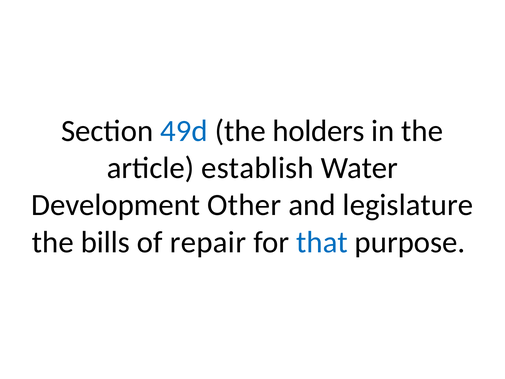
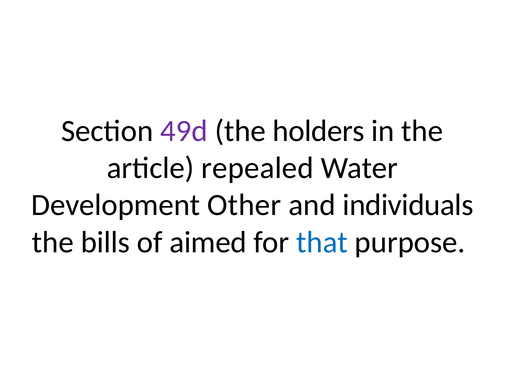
49d colour: blue -> purple (184, 131)
establish: establish -> repealed (257, 168)
legislature: legislature -> individuals (408, 205)
repair: repair -> aimed (208, 242)
